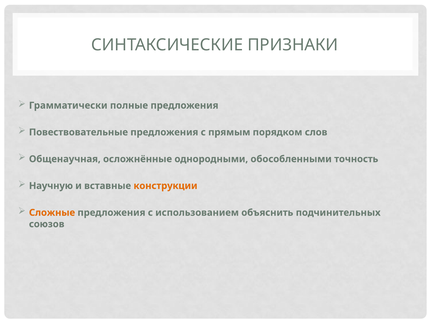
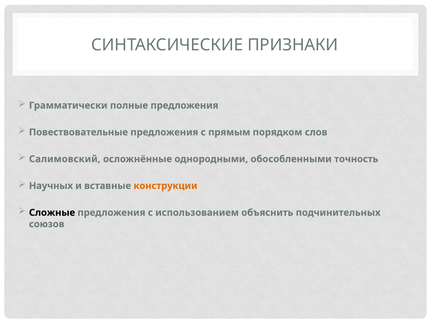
Общенаучная: Общенаучная -> Салимовский (65, 159)
Научную: Научную -> Научных (51, 186)
Сложные colour: orange -> black (52, 213)
